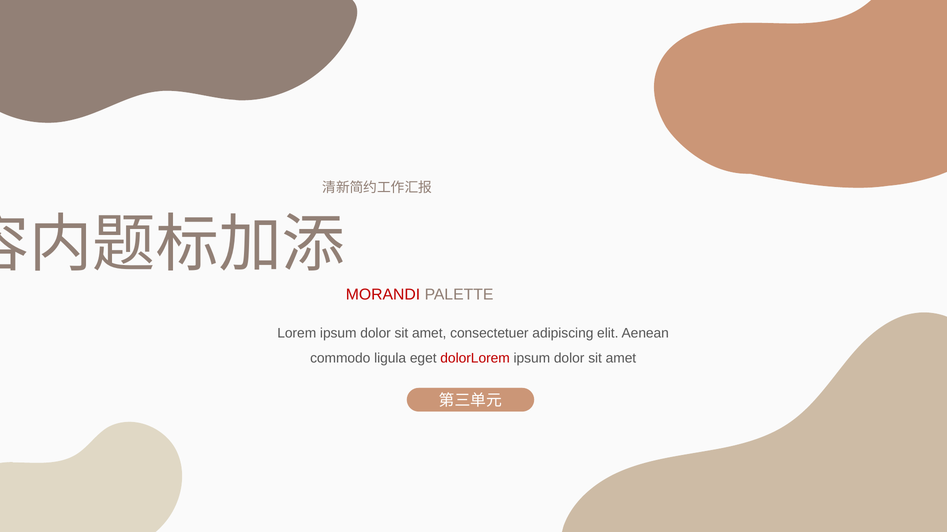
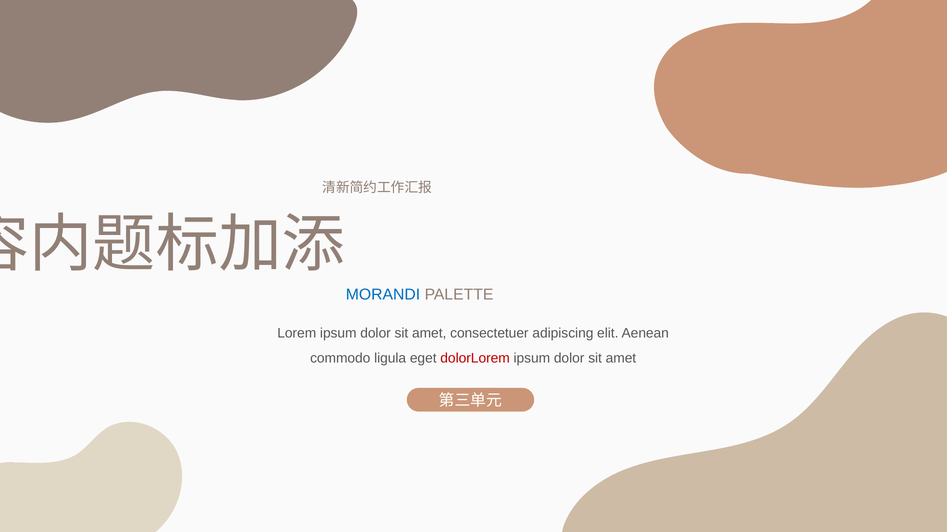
MORANDI colour: red -> blue (383, 295)
